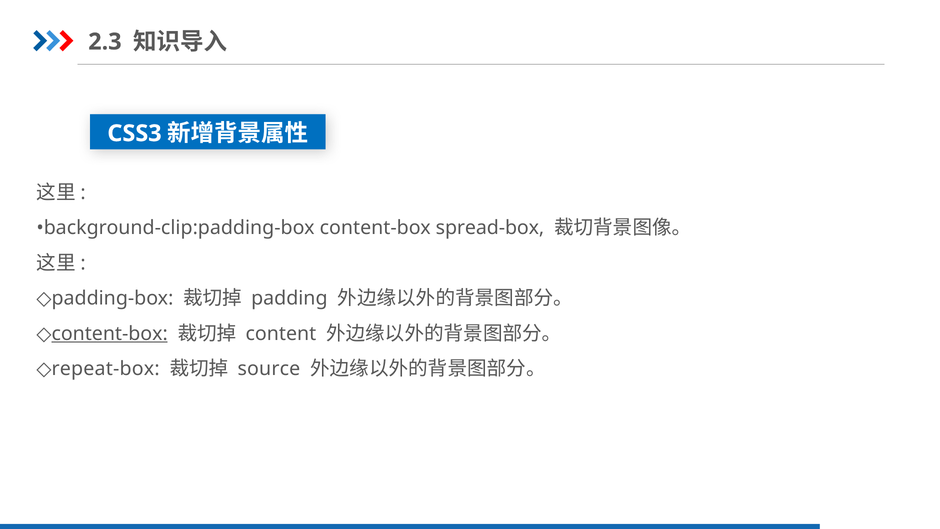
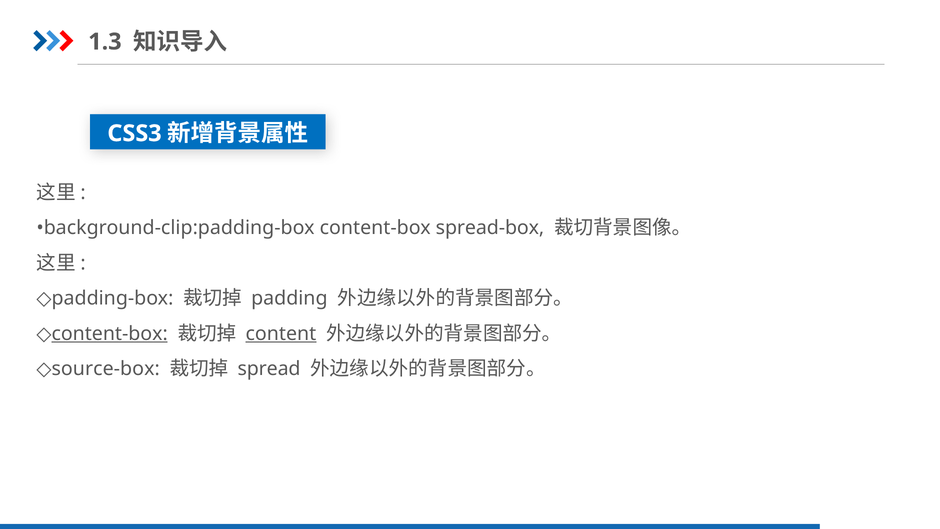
2.3: 2.3 -> 1.3 (105, 42)
content underline: none -> present (281, 334)
repeat-box: repeat-box -> source-box (106, 369)
source: source -> spread (269, 369)
